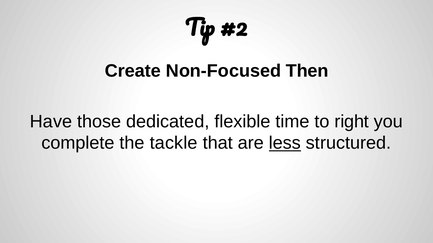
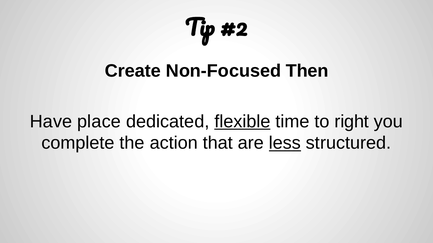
those: those -> place (99, 122)
flexible underline: none -> present (242, 122)
tackle: tackle -> action (174, 143)
